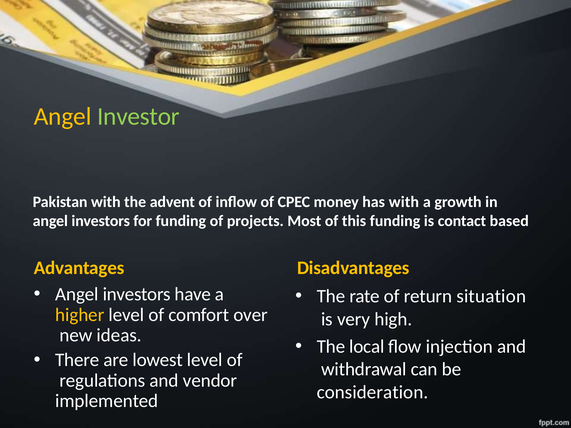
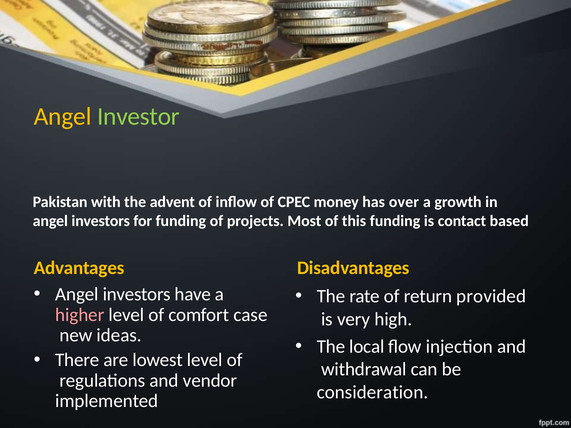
has with: with -> over (404, 202)
situation: situation -> provided (491, 296)
higher colour: yellow -> pink (80, 315)
over: over -> case (250, 315)
